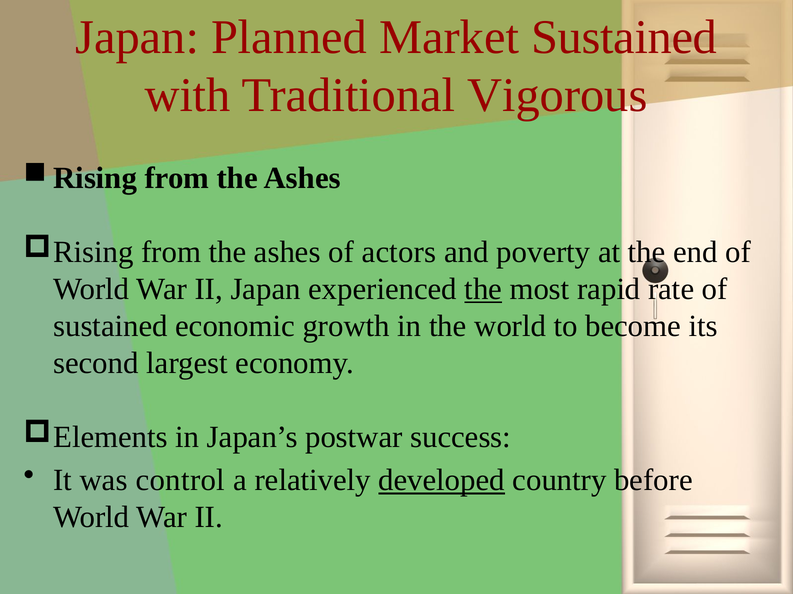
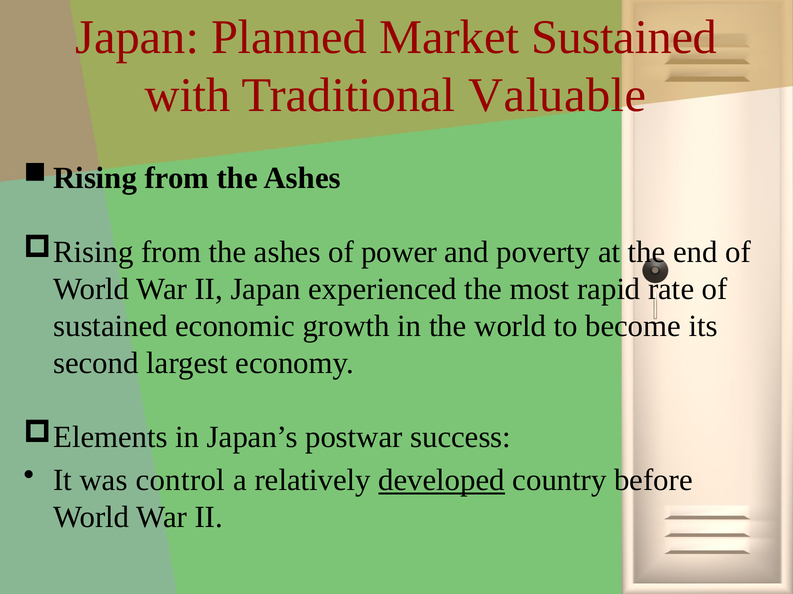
Vigorous: Vigorous -> Valuable (557, 95)
actors: actors -> power (399, 252)
the underline: present -> none (483, 289)
